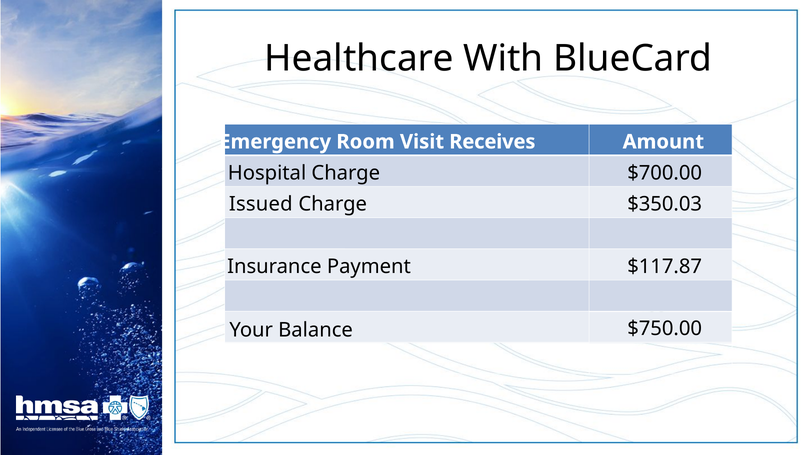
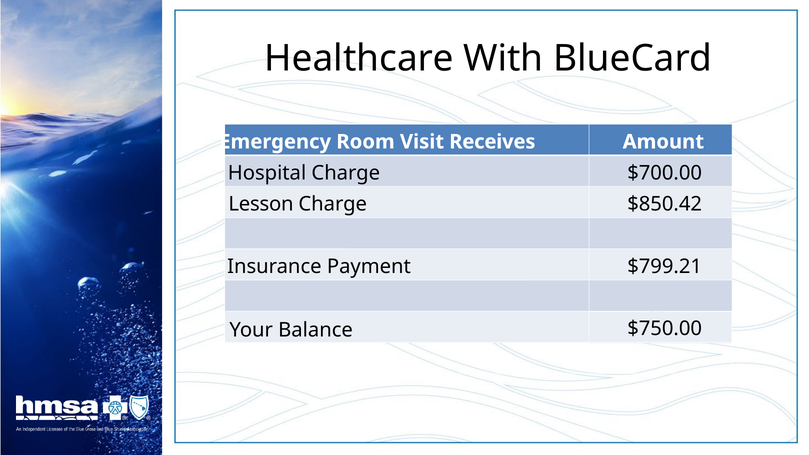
Issued: Issued -> Lesson (261, 204)
$350.03: $350.03 -> $850.42 (665, 204)
$117.87: $117.87 -> $799.21 (665, 266)
